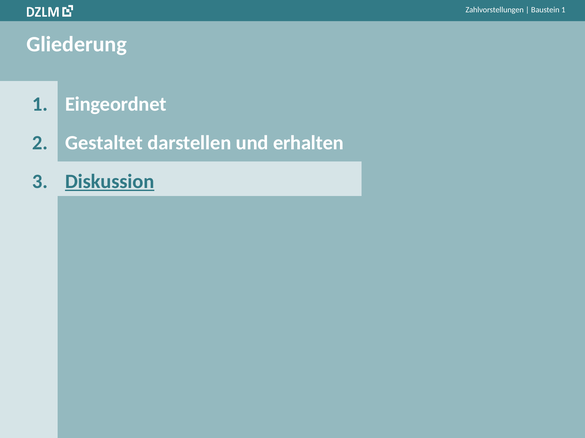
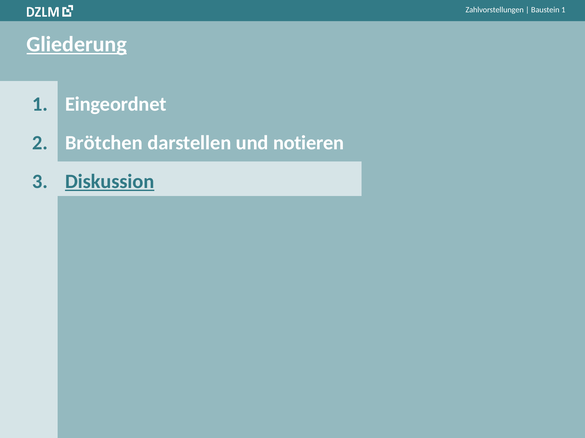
Gliederung underline: none -> present (77, 44)
Gestaltet: Gestaltet -> Brötchen (104, 143)
erhalten: erhalten -> notieren (308, 143)
